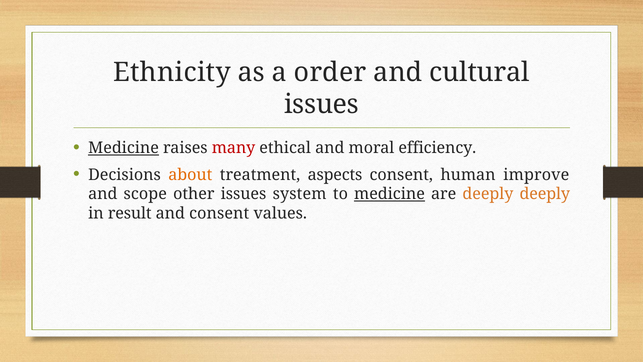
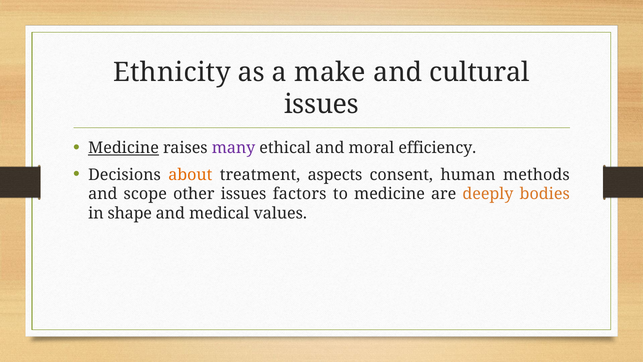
order: order -> make (330, 72)
many colour: red -> purple (234, 148)
improve: improve -> methods (536, 175)
system: system -> factors (300, 194)
medicine underline: present -> none (389, 194)
deeply deeply: deeply -> bodies (545, 194)
result: result -> shape (130, 213)
and consent: consent -> medical (219, 213)
